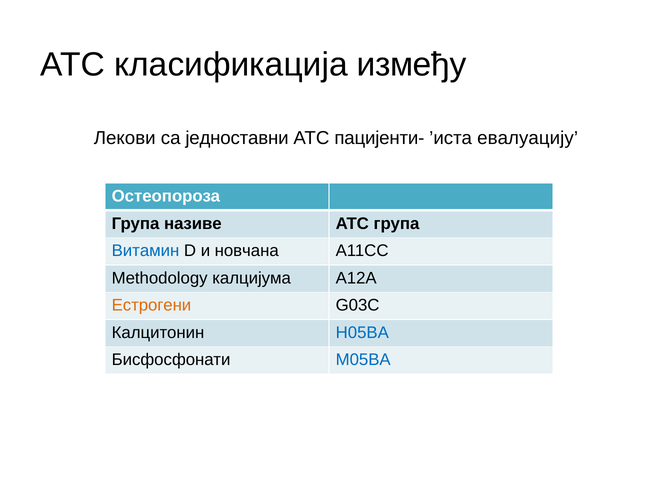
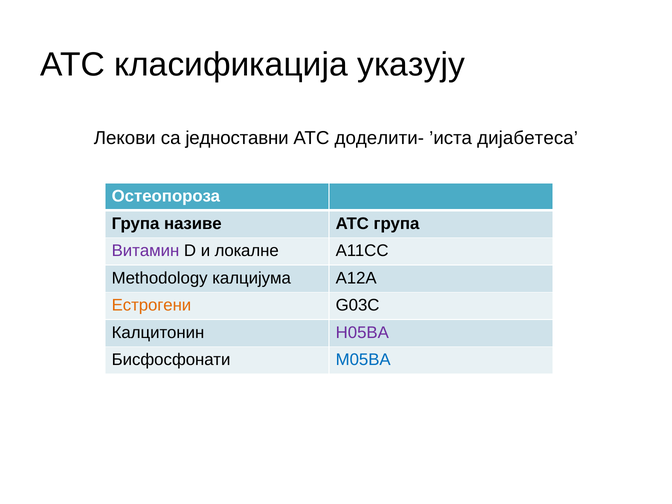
између: између -> указују (411, 65)
пацијенти-: пацијенти- -> доделити- (379, 138)
евалуацију: евалуацију -> дијабетеса (528, 138)
Витамин colour: blue -> purple (146, 251)
новчана: новчана -> локалне (247, 251)
H05BA colour: blue -> purple (362, 333)
